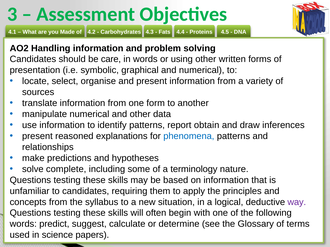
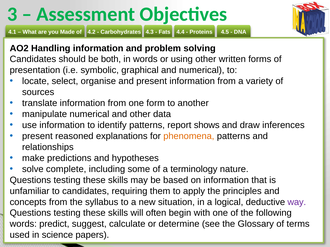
care: care -> both (111, 59)
obtain: obtain -> shows (207, 125)
phenomena colour: blue -> orange (189, 136)
